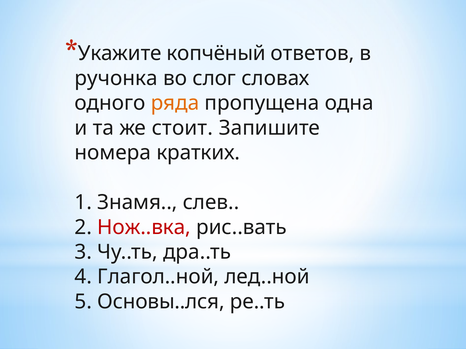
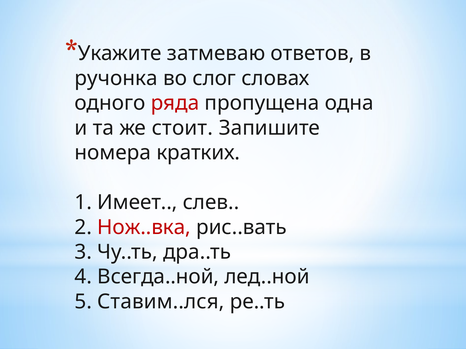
копчёный: копчёный -> затмеваю (216, 53)
ряда colour: orange -> red (175, 103)
Знамя: Знамя -> Имеет (137, 203)
Глагол..ной: Глагол..ной -> Всегда..ной (158, 277)
Основы..лся: Основы..лся -> Ставим..лся (161, 302)
